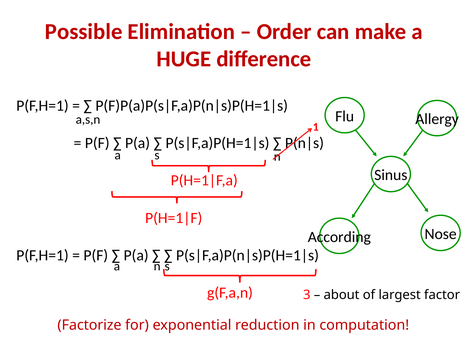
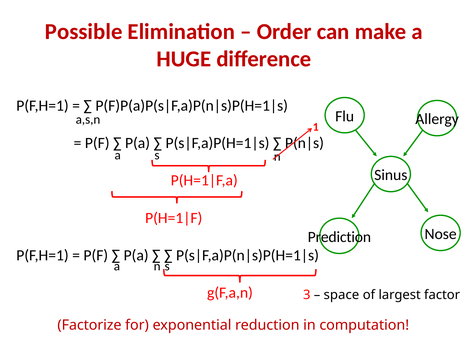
According: According -> Prediction (339, 237)
about: about -> space (341, 295)
